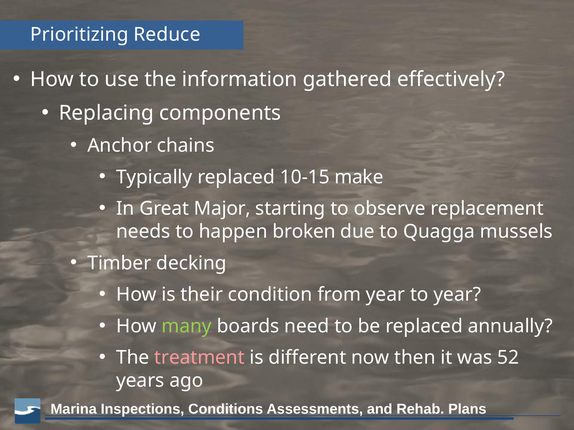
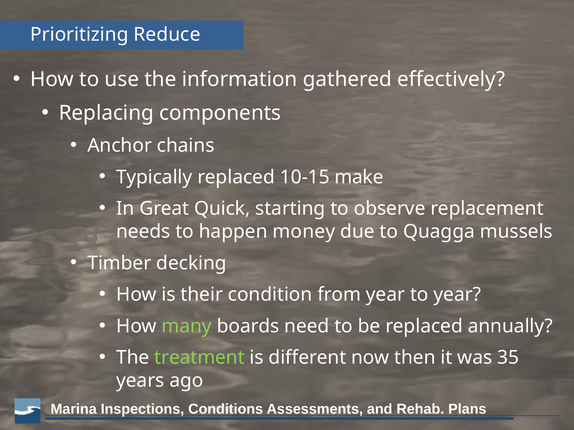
Major: Major -> Quick (222, 209)
broken: broken -> money (304, 232)
treatment colour: pink -> light green (199, 358)
52: 52 -> 35 (508, 358)
